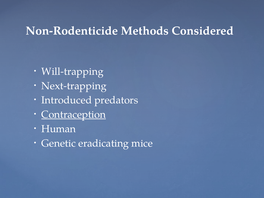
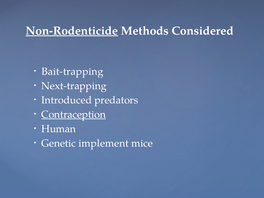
Non-Rodenticide underline: none -> present (72, 31)
Will-trapping: Will-trapping -> Bait-trapping (72, 71)
eradicating: eradicating -> implement (104, 143)
